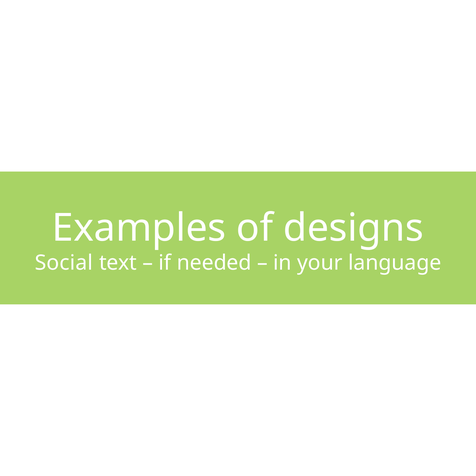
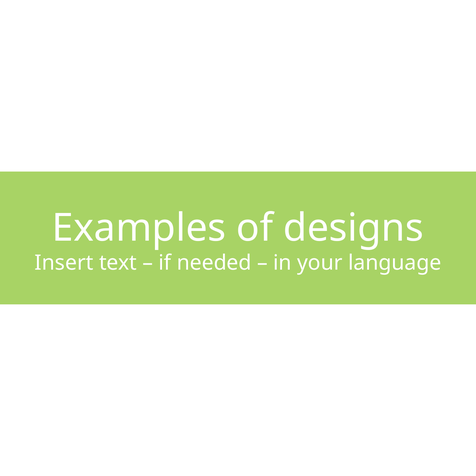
Social: Social -> Insert (64, 263)
